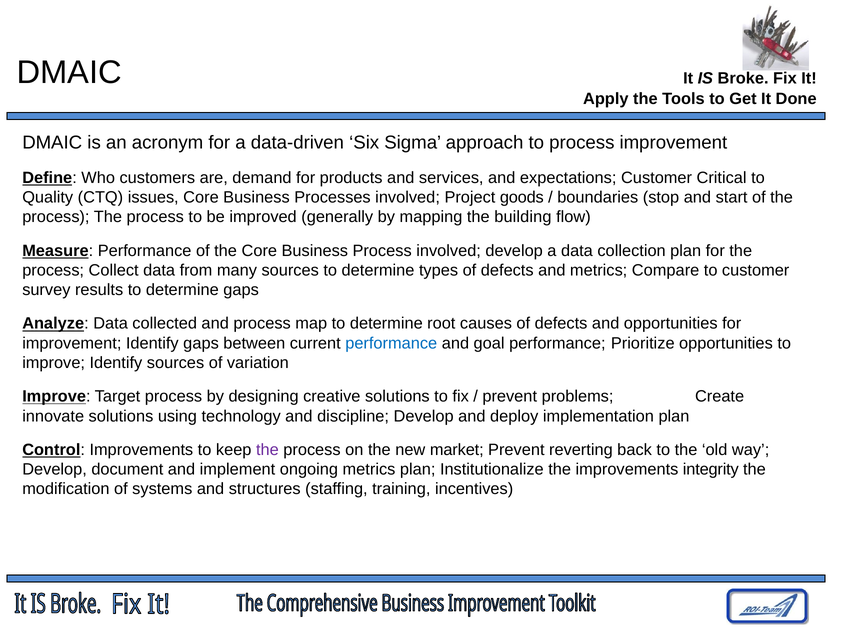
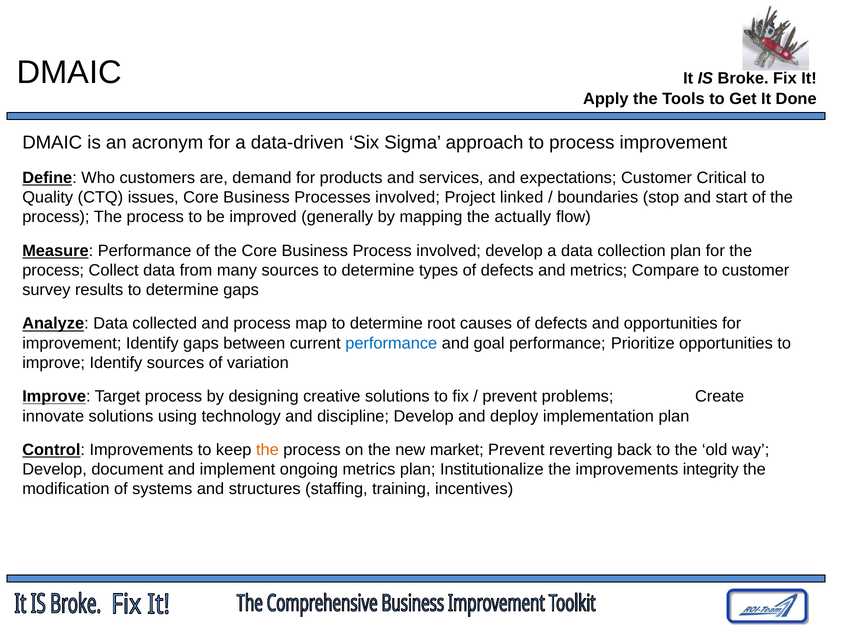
goods: goods -> linked (522, 197)
building: building -> actually (523, 217)
the colour: purple -> orange (267, 450)
